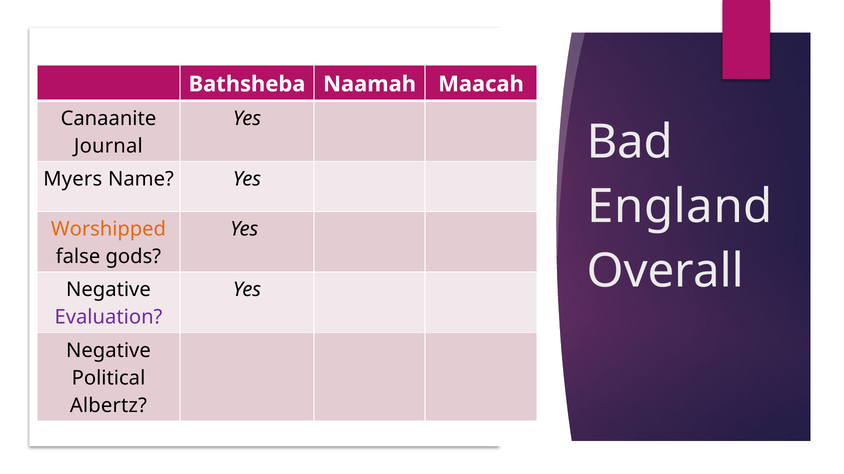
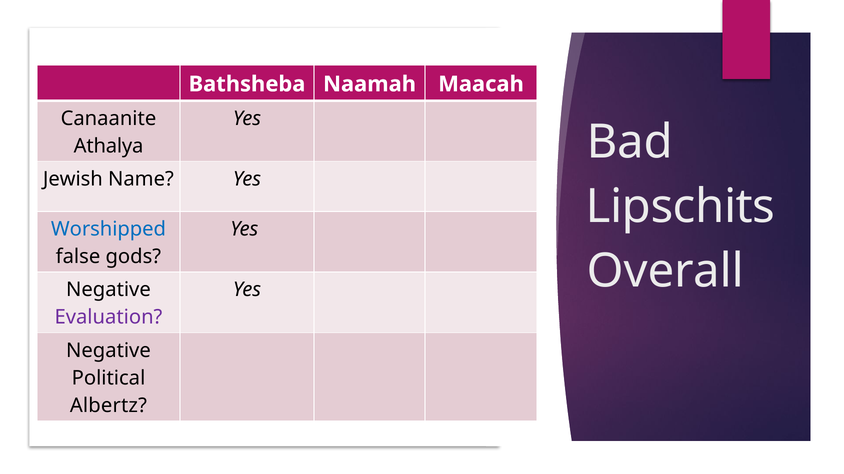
Journal: Journal -> Athalya (109, 146)
Myers: Myers -> Jewish (73, 179)
England: England -> Lipschits (680, 207)
Worshipped colour: orange -> blue (108, 230)
